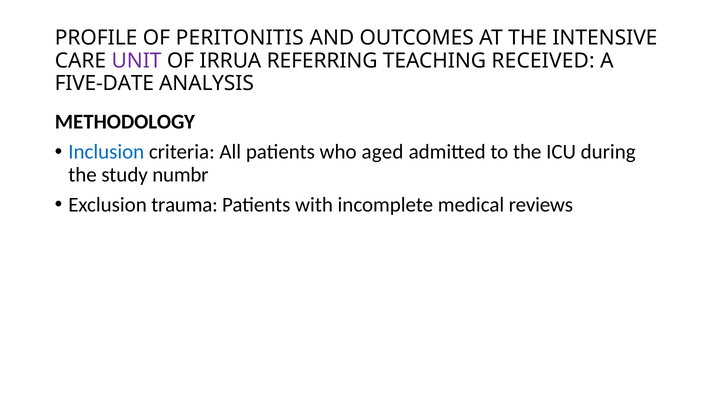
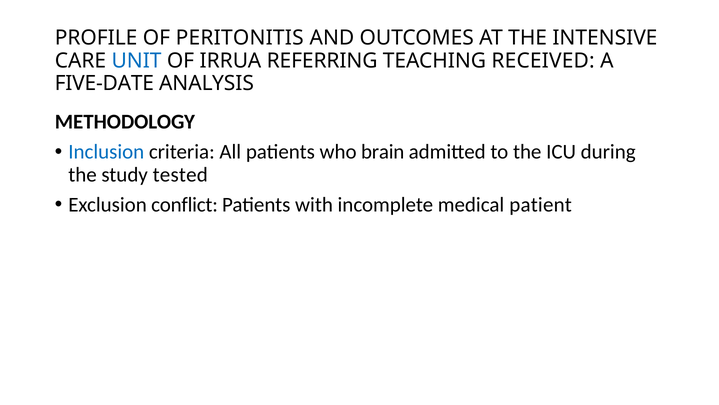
UNIT colour: purple -> blue (137, 60)
aged: aged -> brain (383, 152)
numbr: numbr -> tested (180, 174)
trauma: trauma -> conflict (185, 205)
reviews: reviews -> patient (541, 205)
